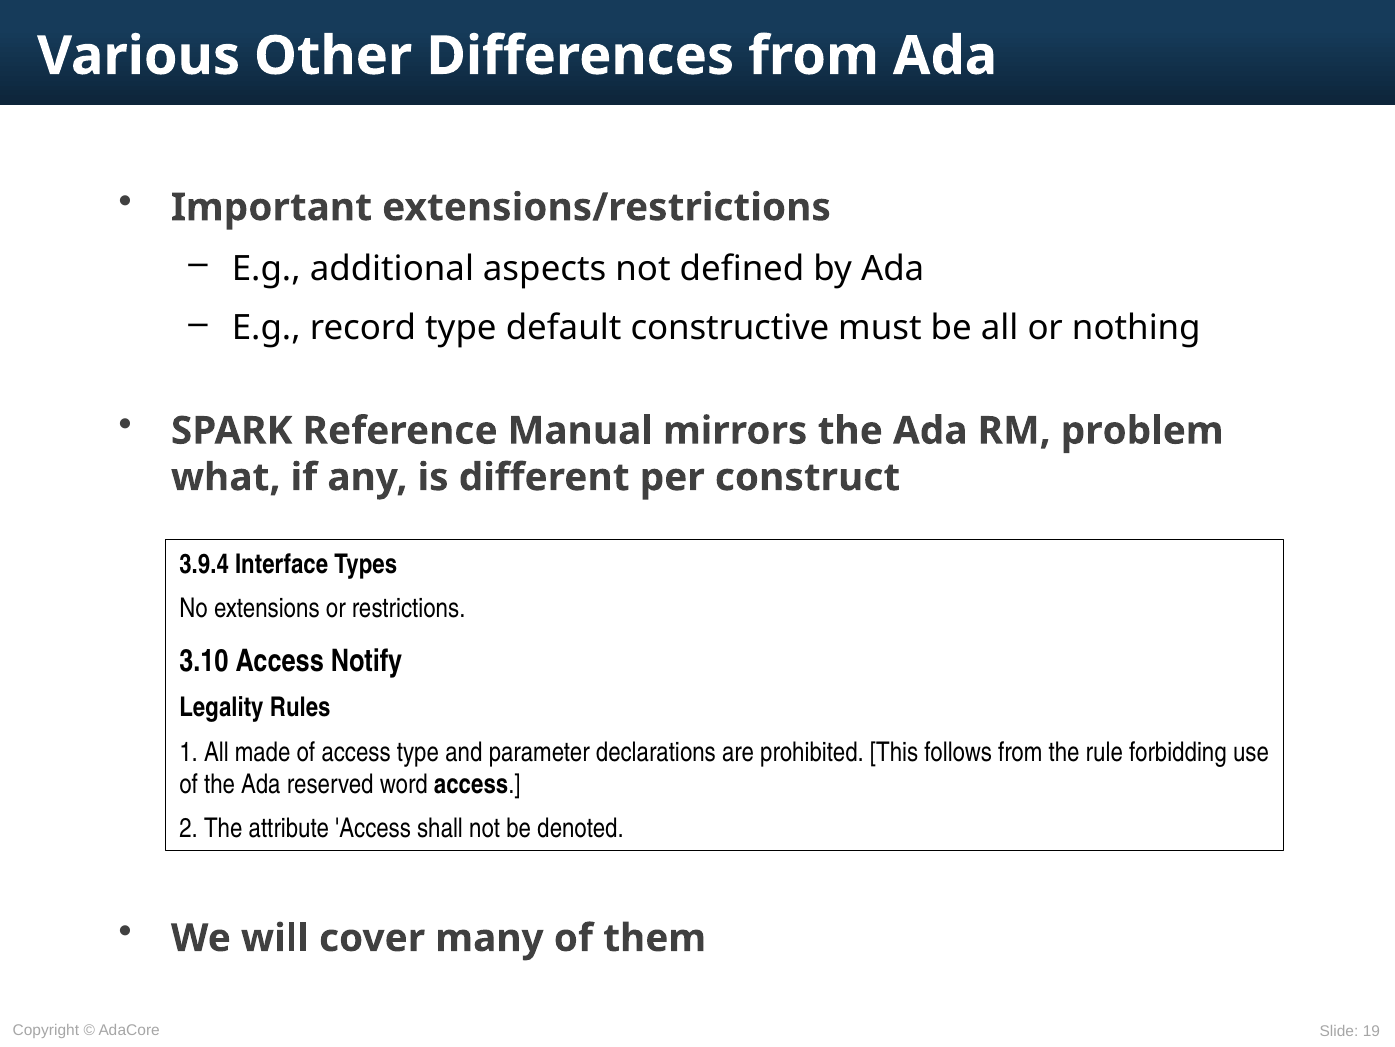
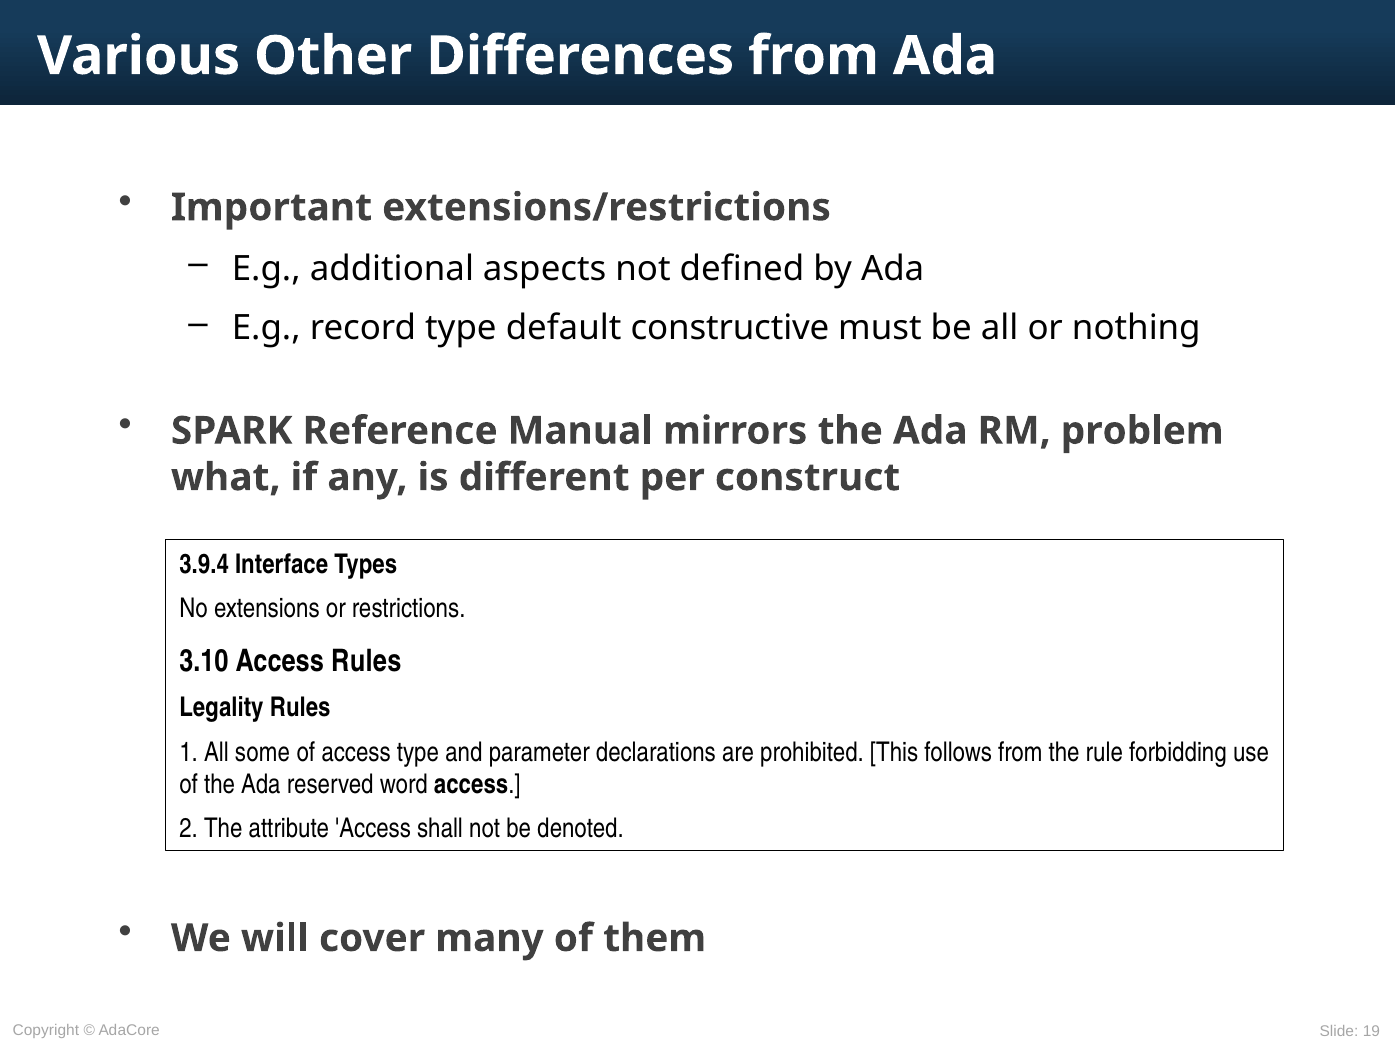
Access Notify: Notify -> Rules (366, 661)
made: made -> some (263, 752)
